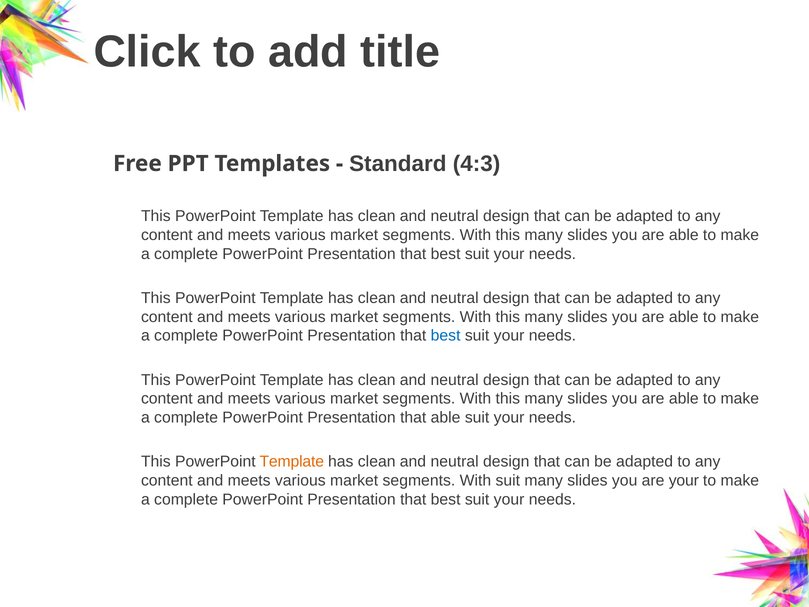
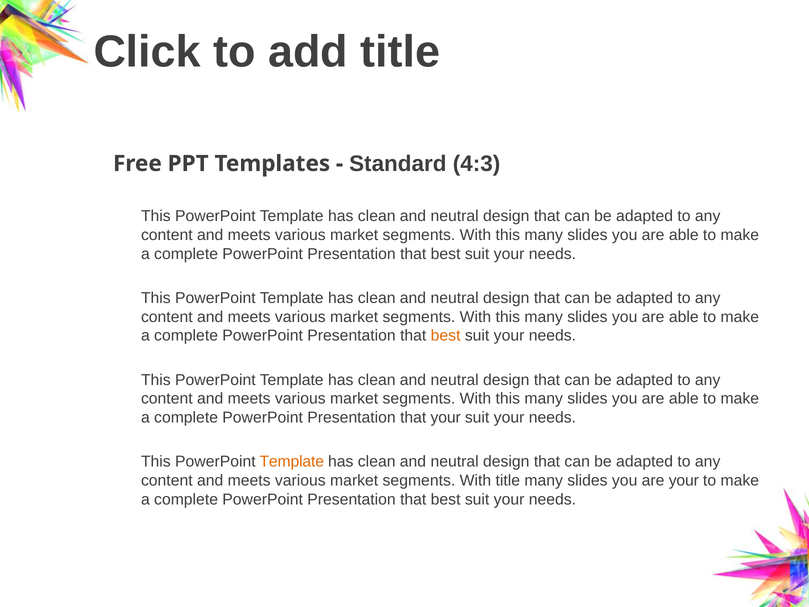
best colour: blue -> orange (446, 336)
that able: able -> your (446, 417)
With suit: suit -> title (508, 480)
